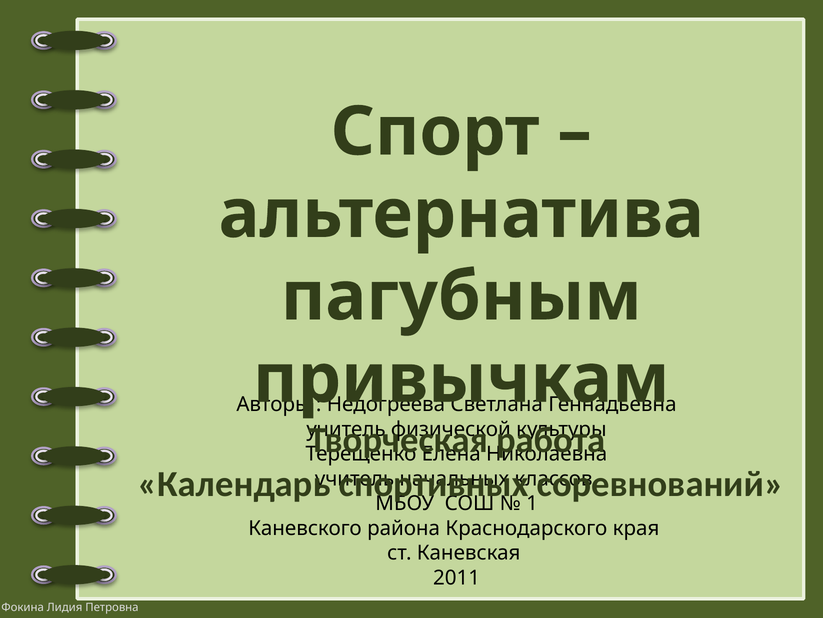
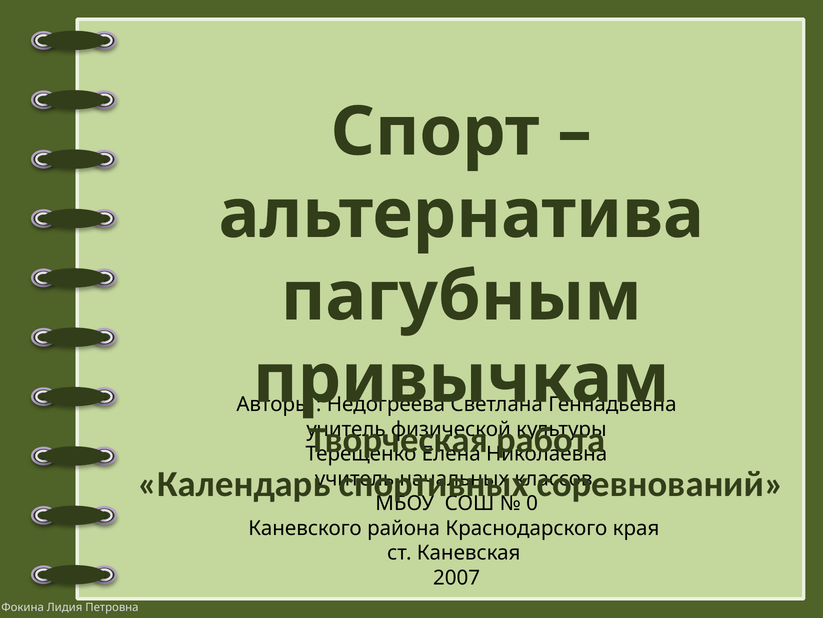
1: 1 -> 0 (532, 503)
2011: 2011 -> 2007 (457, 577)
